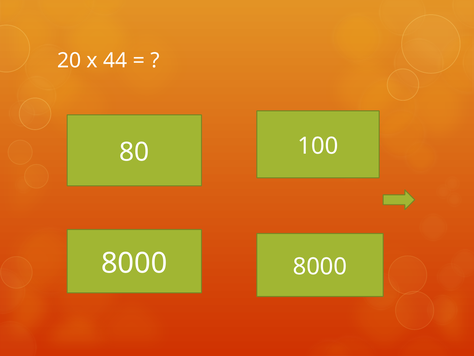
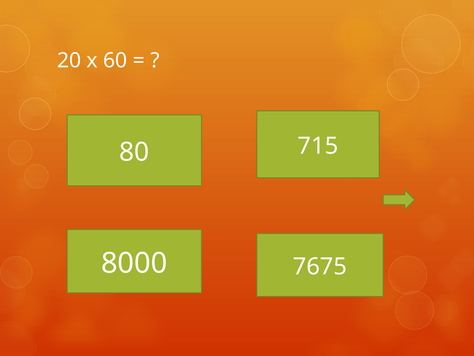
44: 44 -> 60 (115, 60)
100: 100 -> 715 (318, 146)
8000 8000: 8000 -> 7675 (320, 266)
